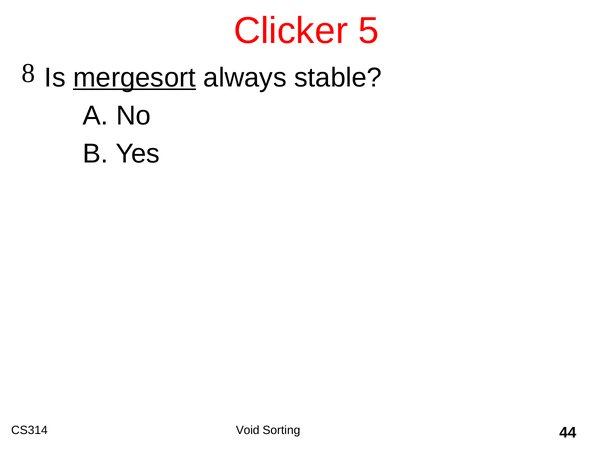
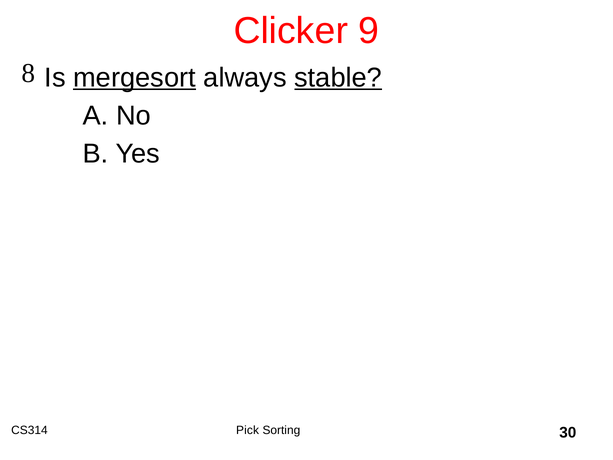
5: 5 -> 9 (369, 31)
stable underline: none -> present (338, 78)
Void: Void -> Pick (248, 430)
44: 44 -> 30 (568, 432)
